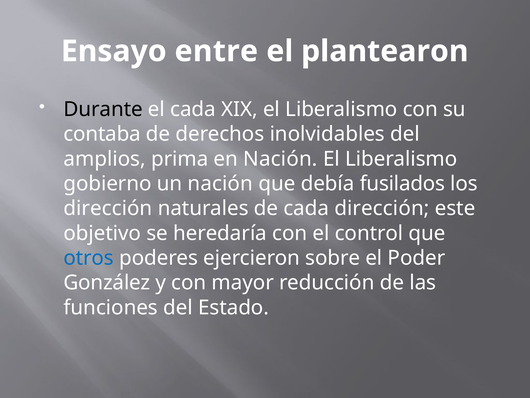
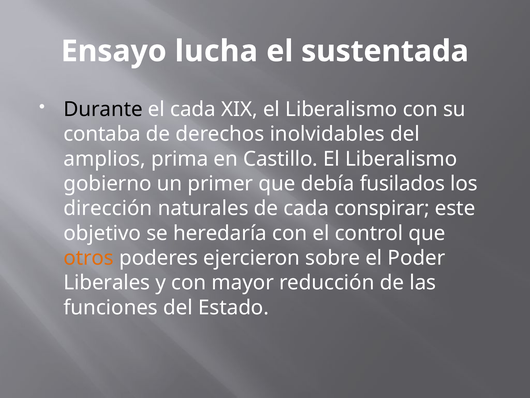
entre: entre -> lucha (216, 51)
plantearon: plantearon -> sustentada (385, 51)
en Nación: Nación -> Castillo (281, 159)
un nación: nación -> primer (220, 183)
cada dirección: dirección -> conspirar (382, 208)
otros colour: blue -> orange (89, 258)
González: González -> Liberales (107, 282)
